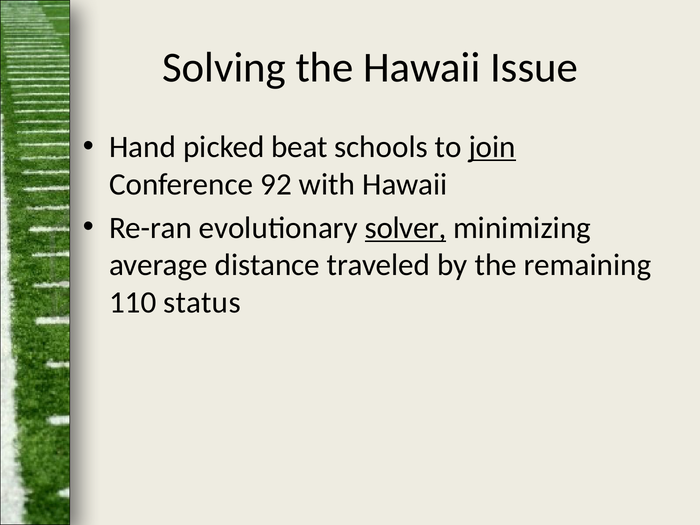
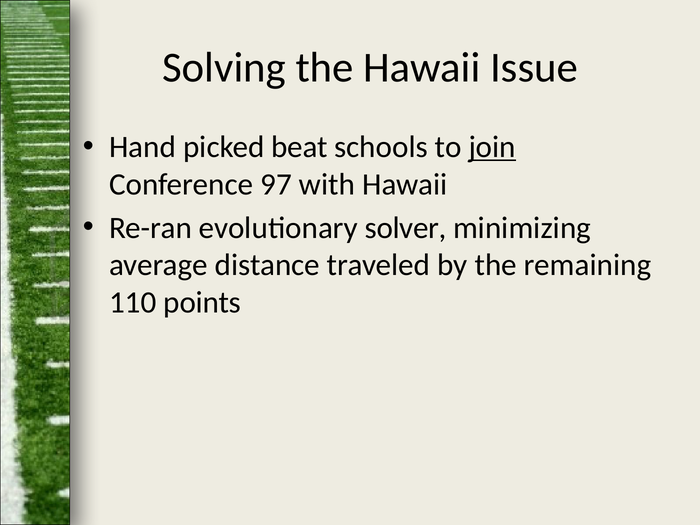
92: 92 -> 97 (276, 184)
solver underline: present -> none (406, 228)
status: status -> points (202, 303)
